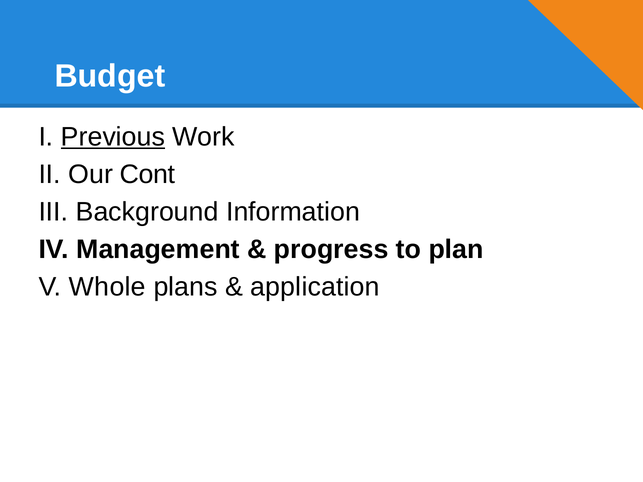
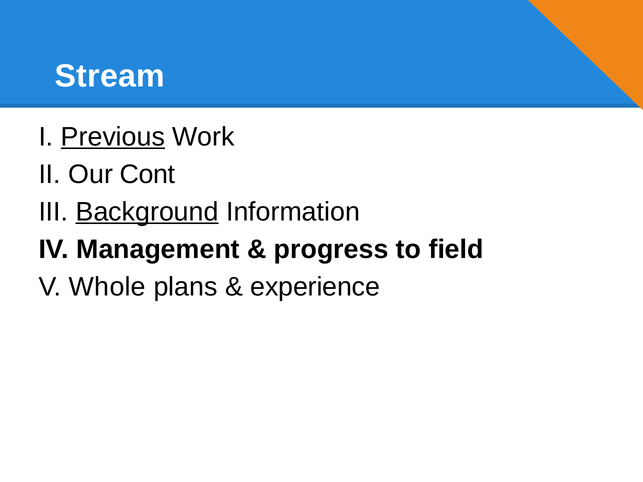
Budget: Budget -> Stream (110, 76)
Background underline: none -> present (147, 212)
plan: plan -> field (456, 249)
application: application -> experience (315, 287)
